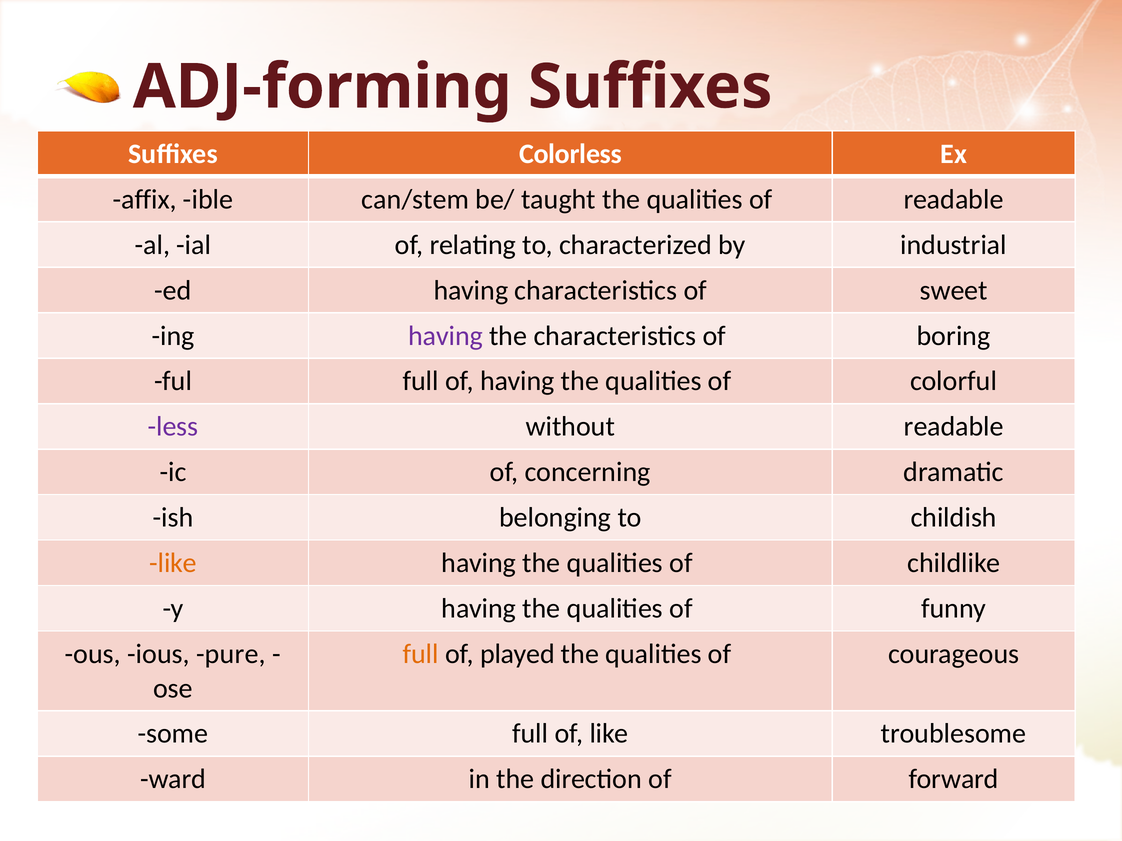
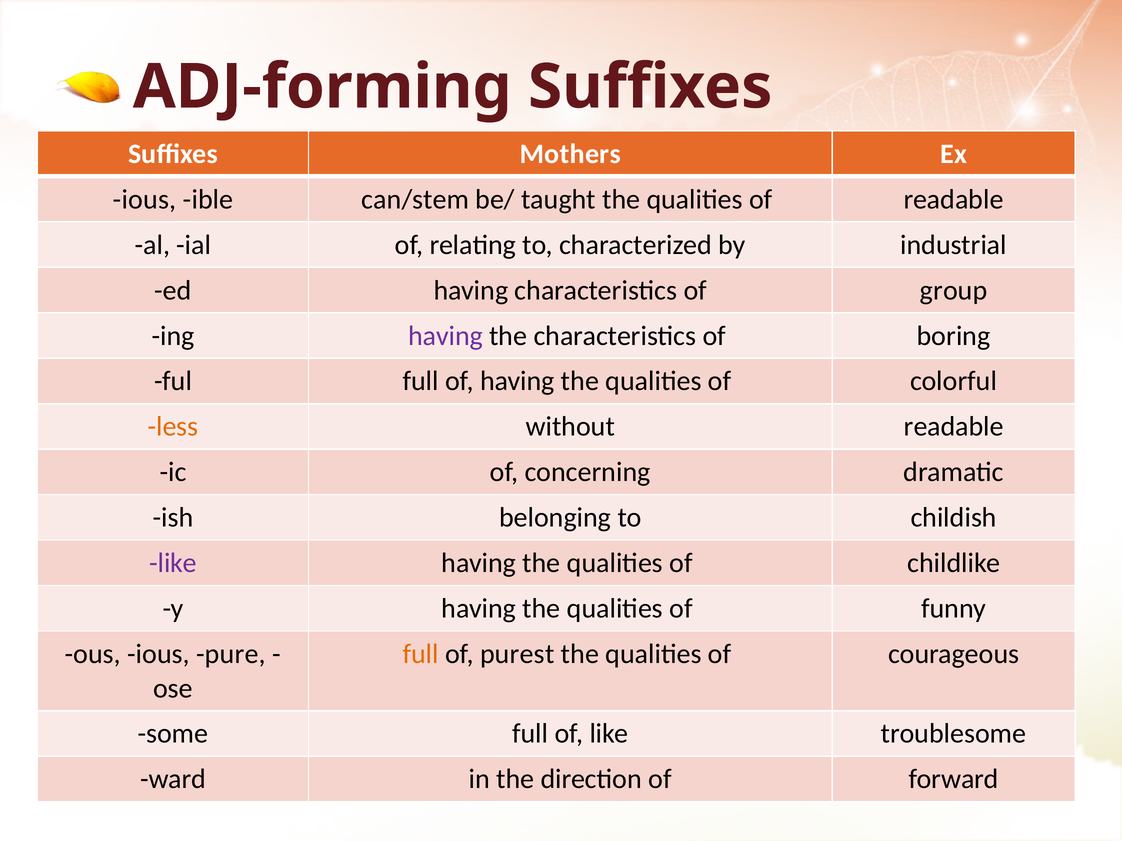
Colorless: Colorless -> Mothers (570, 154)
affix: affix -> ious (145, 199)
sweet: sweet -> group (954, 290)
less colour: purple -> orange (173, 427)
like colour: orange -> purple (173, 563)
played: played -> purest (517, 654)
